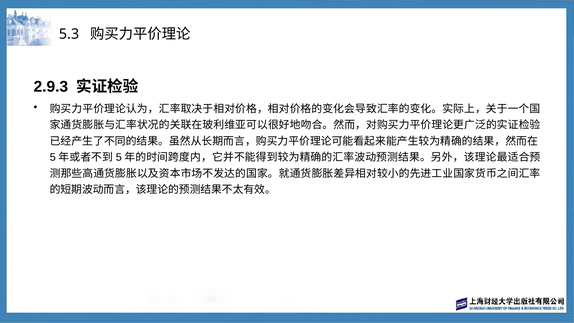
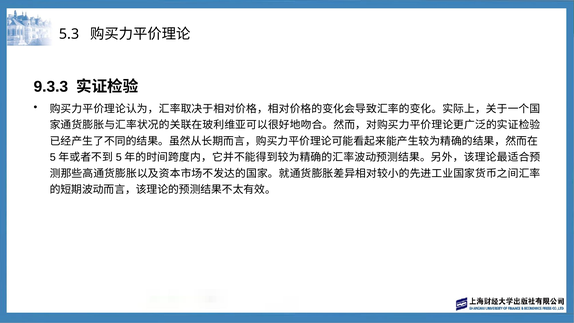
2.9.3: 2.9.3 -> 9.3.3 (51, 87)
